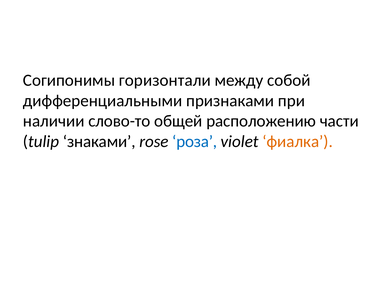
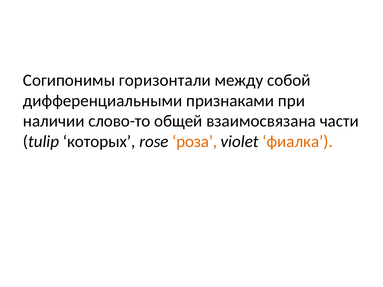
расположению: расположению -> взаимосвязана (261, 121)
знаками: знаками -> которых (99, 142)
роза colour: blue -> orange (195, 142)
